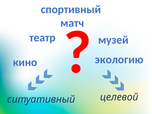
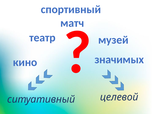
экологию: экологию -> значимых (119, 60)
